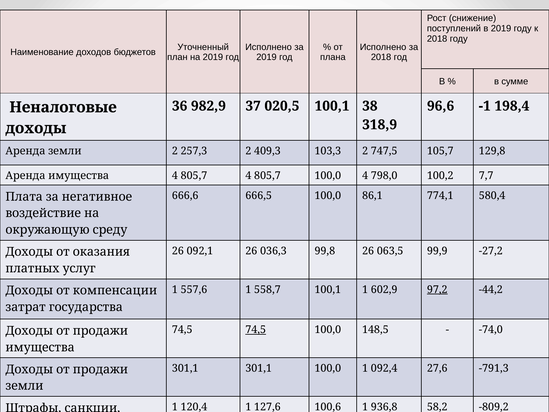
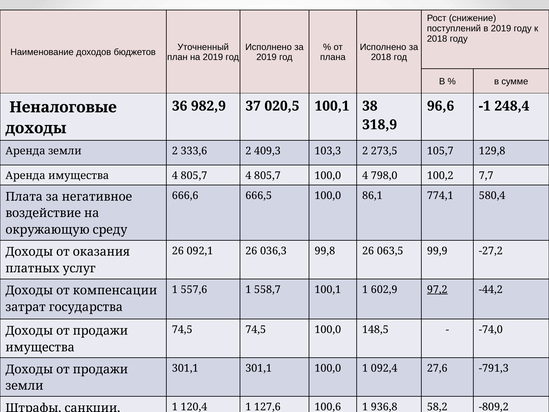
198,4: 198,4 -> 248,4 (512, 106)
257,3: 257,3 -> 333,6 (194, 151)
747,5: 747,5 -> 273,5 (384, 151)
74,5 underline: present -> none (256, 329)
